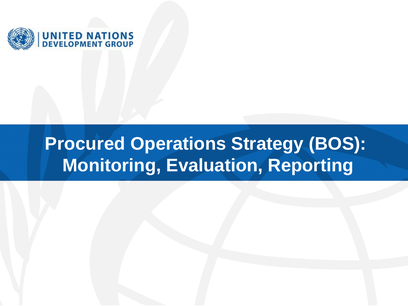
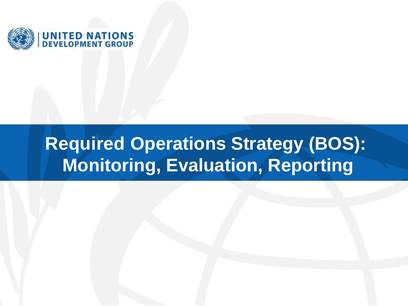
Procured: Procured -> Required (85, 144)
